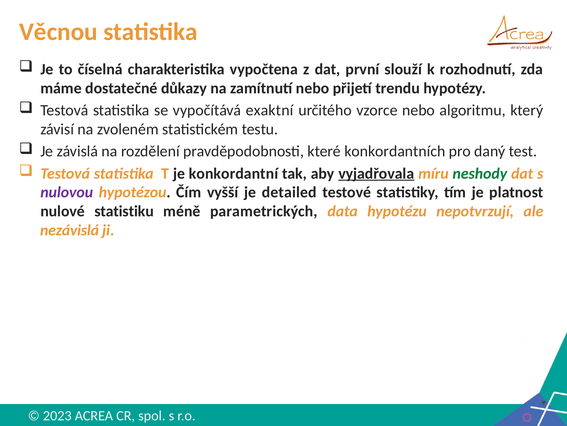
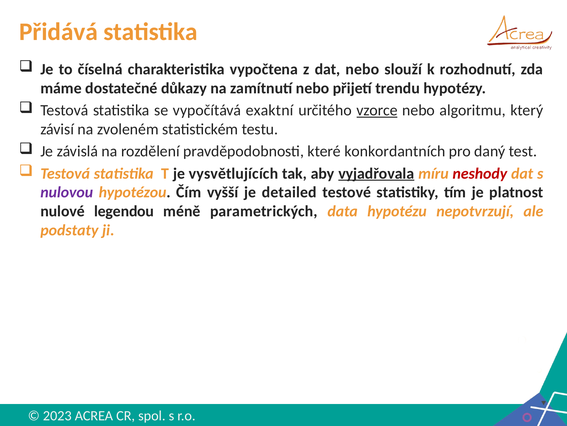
Věcnou: Věcnou -> Přidává (58, 32)
dat první: první -> nebo (362, 69)
vzorce underline: none -> present (377, 110)
konkordantní: konkordantní -> vysvětlujících (234, 173)
neshody colour: green -> red (480, 173)
statistiku: statistiku -> legendou (124, 211)
nezávislá: nezávislá -> podstaty (69, 230)
